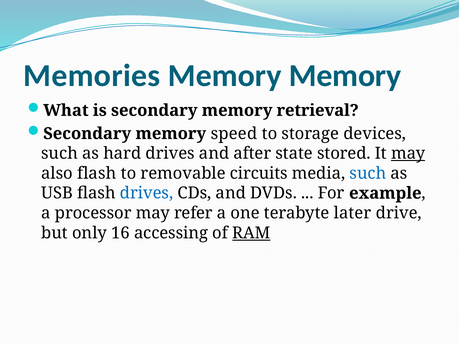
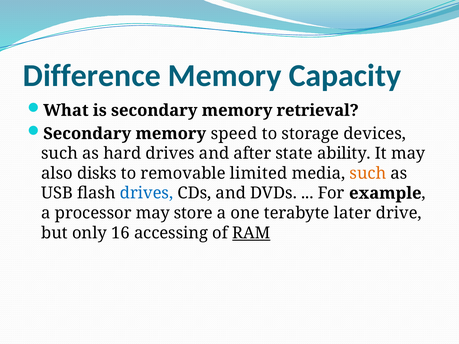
Memories: Memories -> Difference (92, 76)
Memory Memory: Memory -> Capacity (345, 76)
stored: stored -> ability (344, 154)
may underline: present -> none (408, 154)
also flash: flash -> disks (97, 173)
circuits: circuits -> limited (259, 173)
such colour: blue -> orange (368, 173)
refer: refer -> store (193, 213)
